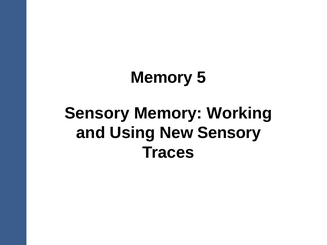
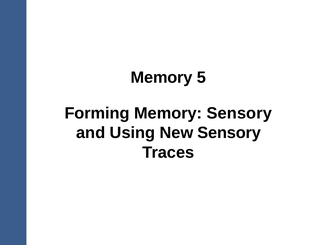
Sensory: Sensory -> Forming (97, 113)
Memory Working: Working -> Sensory (239, 113)
